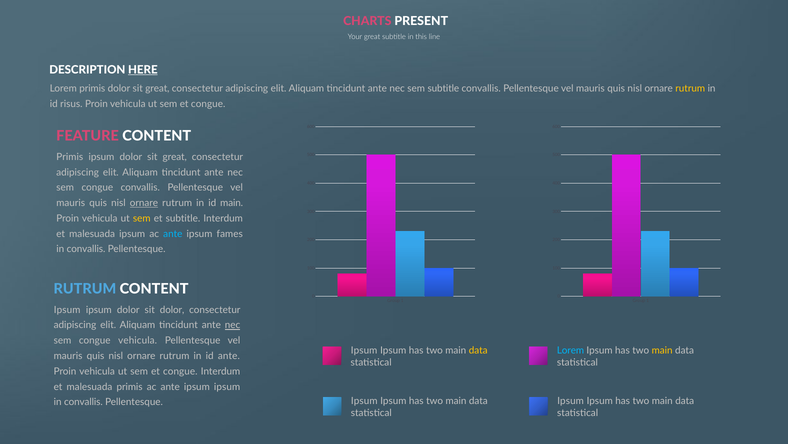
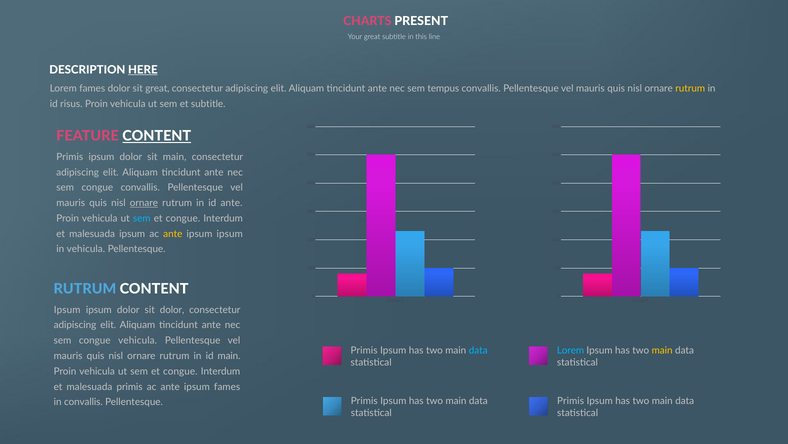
Lorem primis: primis -> fames (92, 89)
sem subtitle: subtitle -> tempus (443, 89)
congue: congue -> subtitle (208, 104)
CONTENT underline: none -> present (157, 136)
ipsum dolor sit great: great -> main (175, 157)
id main: main -> ante (232, 203)
sem colour: yellow -> light blue (142, 219)
subtitle: subtitle -> congue (183, 219)
ante colour: light blue -> yellow (173, 234)
fames: fames -> ipsum (230, 234)
convallis: convallis -> vehicula (86, 249)
nec underline: present -> none (233, 325)
Ipsum: Ipsum -> Primis (364, 351)
data colour: yellow -> light blue (478, 351)
id ante: ante -> main (229, 356)
ante ipsum ipsum: ipsum -> fames (227, 387)
Ipsum: Ipsum -> Primis (364, 401)
Ipsum: Ipsum -> Primis (571, 401)
